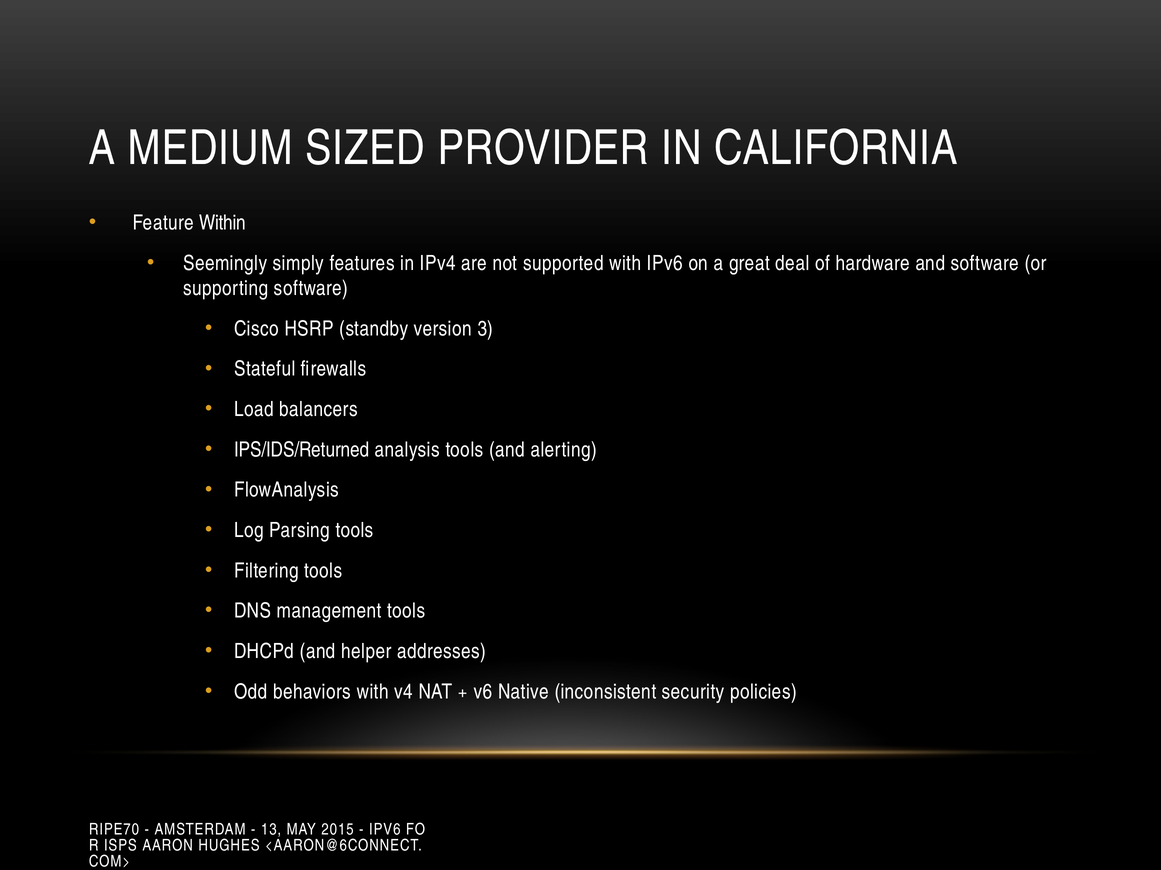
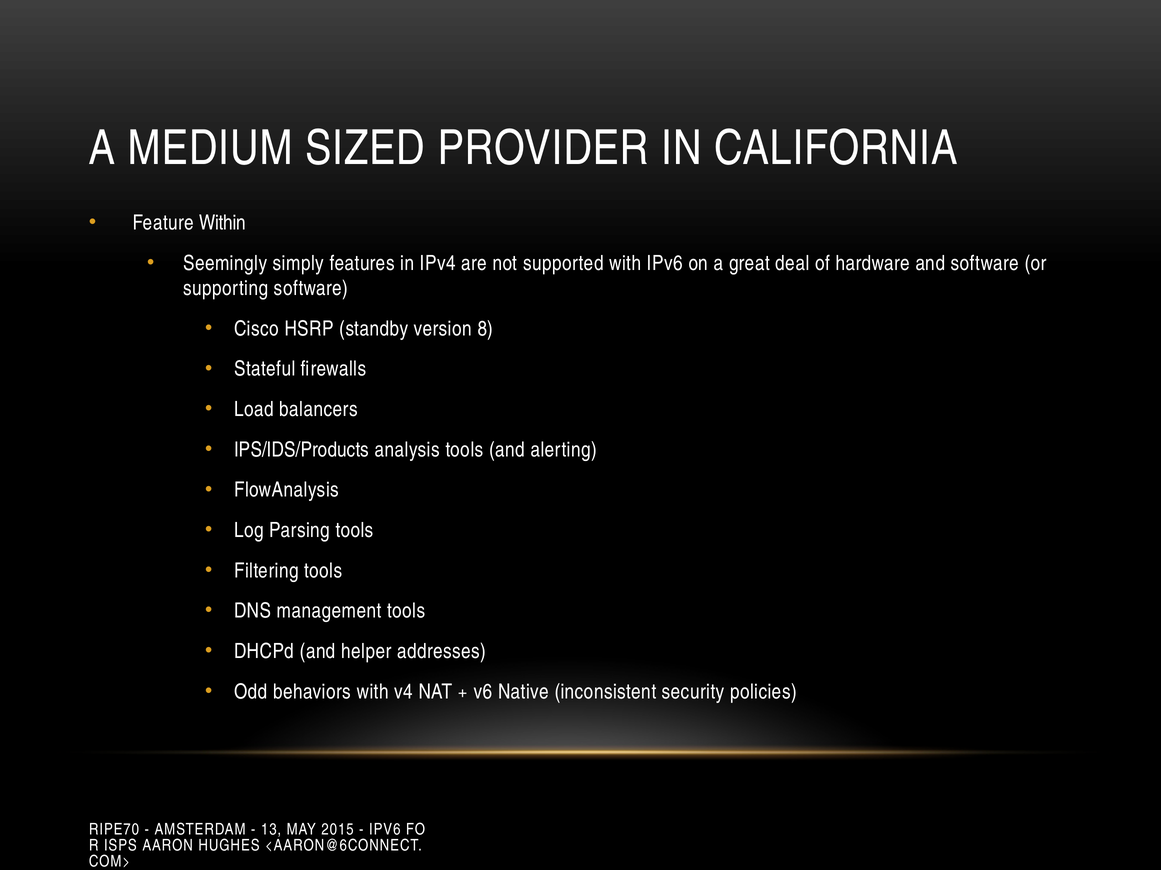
3: 3 -> 8 (485, 329)
IPS/IDS/Returned: IPS/IDS/Returned -> IPS/IDS/Products (302, 450)
